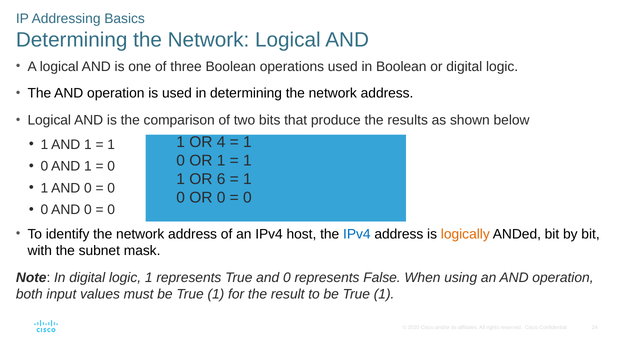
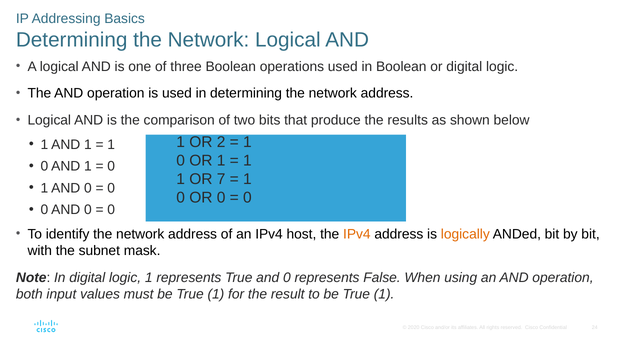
4: 4 -> 2 (221, 142)
6: 6 -> 7 (221, 179)
IPv4 colour: blue -> orange (357, 234)
